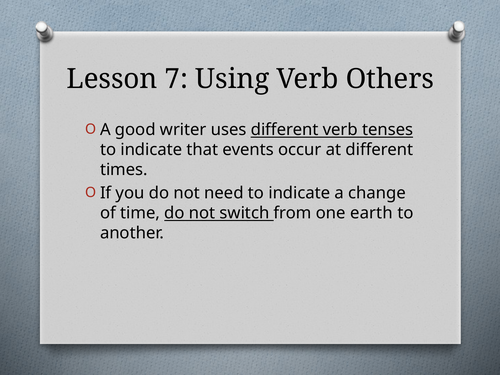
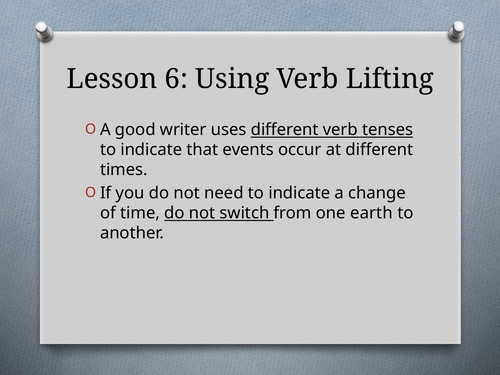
7: 7 -> 6 (176, 79)
Others: Others -> Lifting (390, 79)
